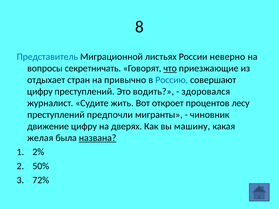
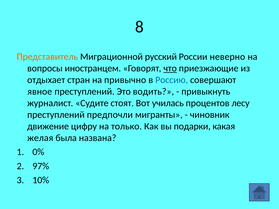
Представитель colour: blue -> orange (47, 57)
листьях: листьях -> русский (161, 57)
секретничать: секретничать -> иностранцем (93, 68)
цифру: цифру -> явное (40, 92)
здоровался: здоровался -> привыкнуть (206, 92)
жить: жить -> стоят (122, 103)
откроет: откроет -> училась (168, 103)
дверях: дверях -> только (126, 126)
машину: машину -> подарки (192, 126)
названа underline: present -> none (98, 138)
2%: 2% -> 0% (38, 152)
50%: 50% -> 97% (41, 166)
72%: 72% -> 10% (41, 180)
